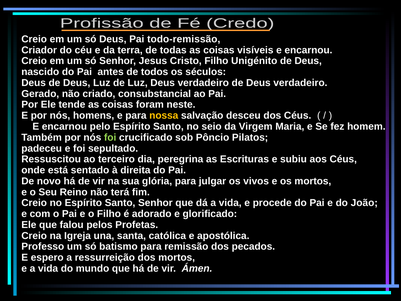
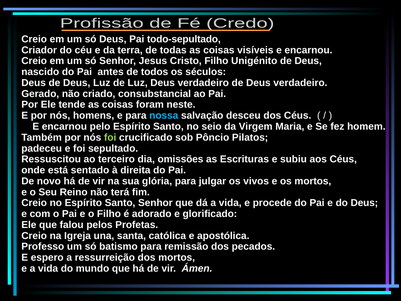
todo-remissão: todo-remissão -> todo-sepultado (184, 39)
nossa colour: yellow -> light blue (164, 116)
peregrina: peregrina -> omissões (181, 159)
do João: João -> Deus (364, 203)
